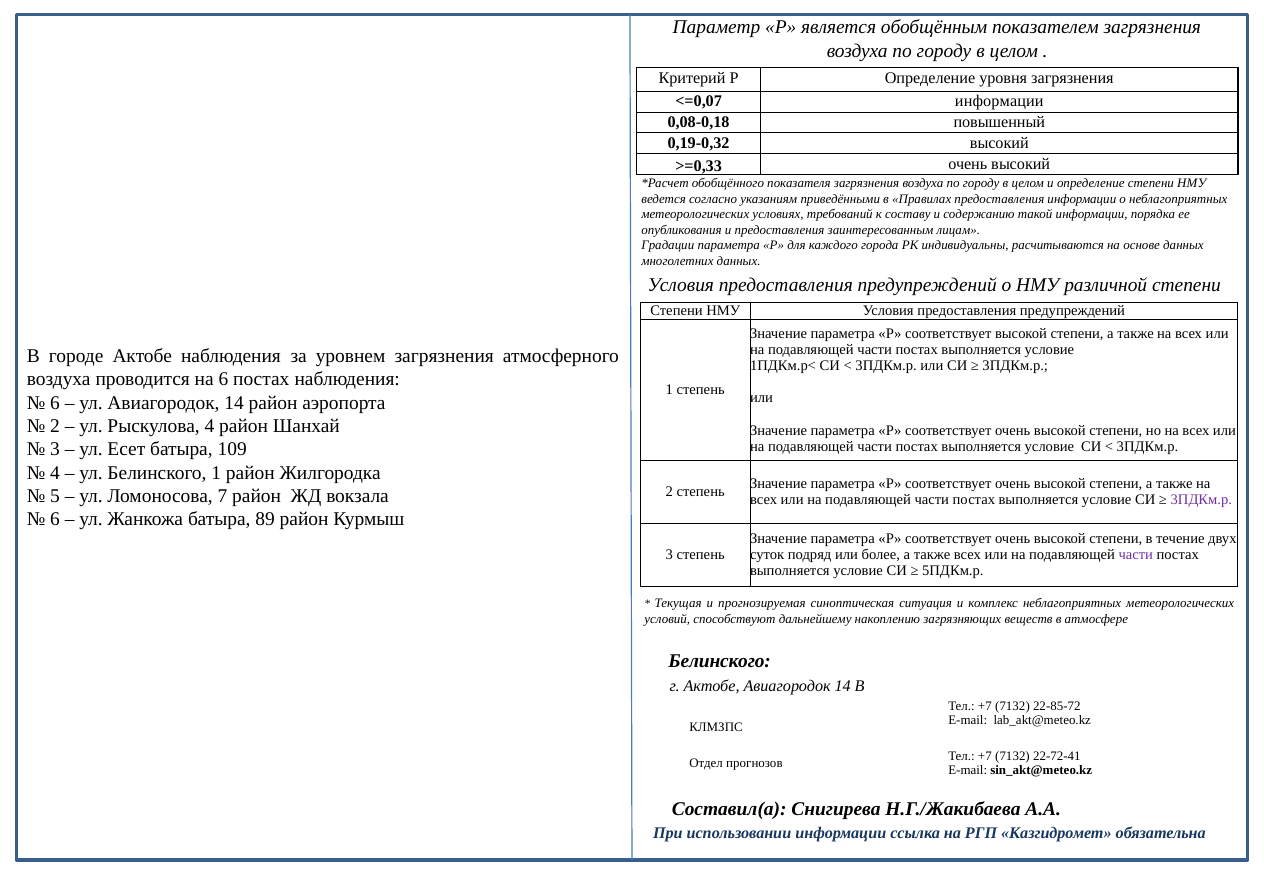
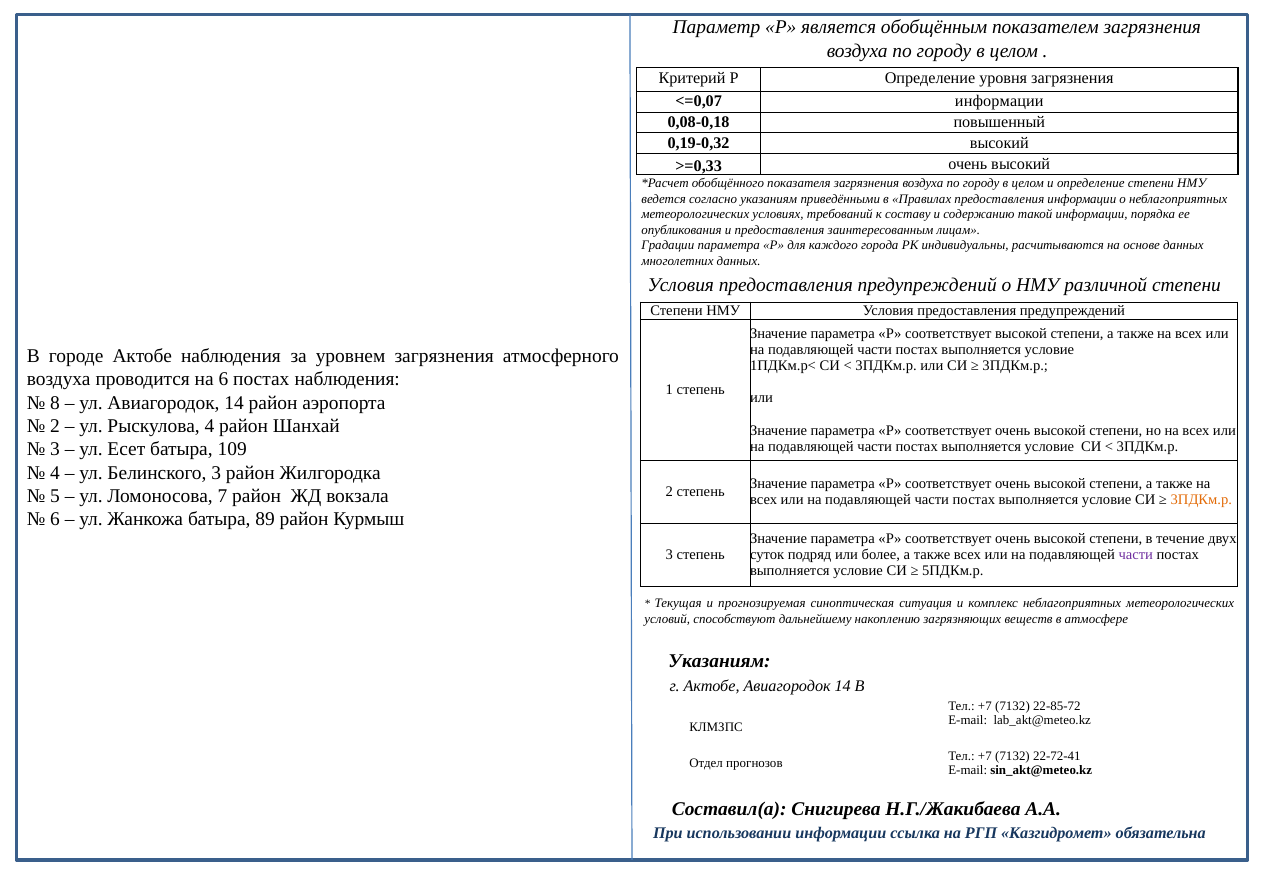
6: 6 -> 8 (55, 403)
Белинского 1: 1 -> 3 (216, 473)
3ПДКм.р colour: purple -> orange (1201, 500)
Белинского: Белинского -> Указаниям (720, 662)
